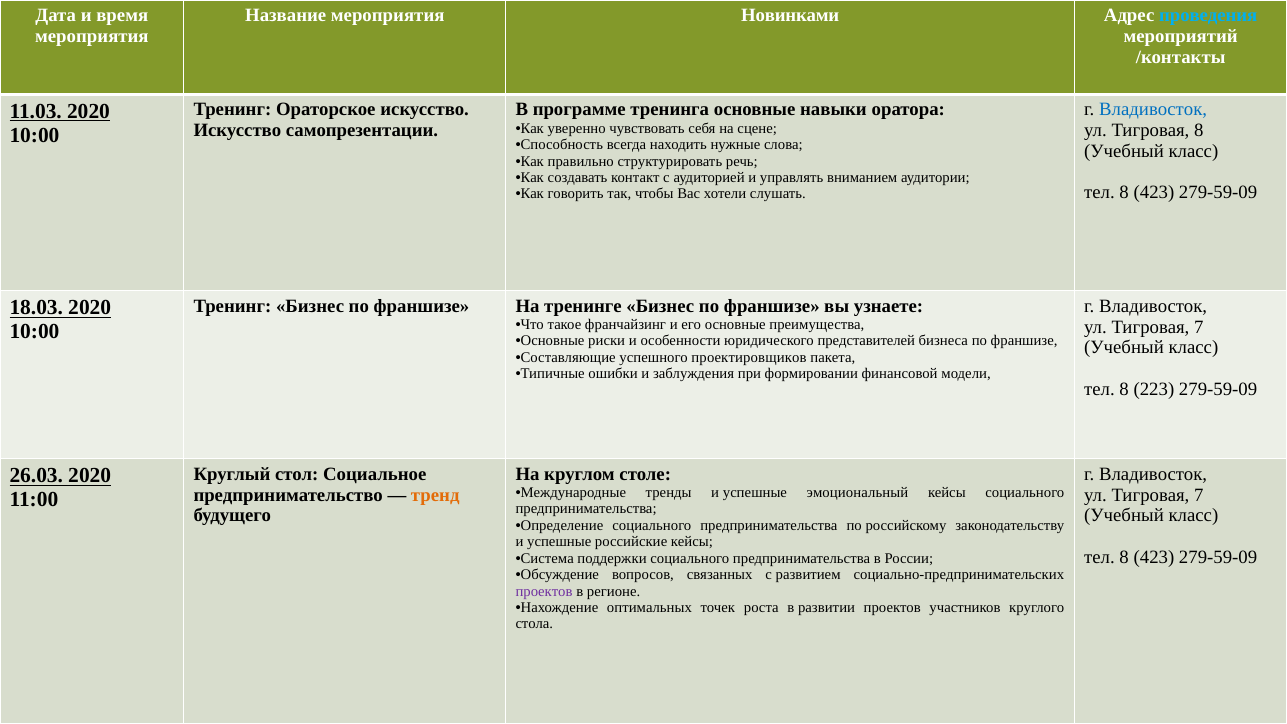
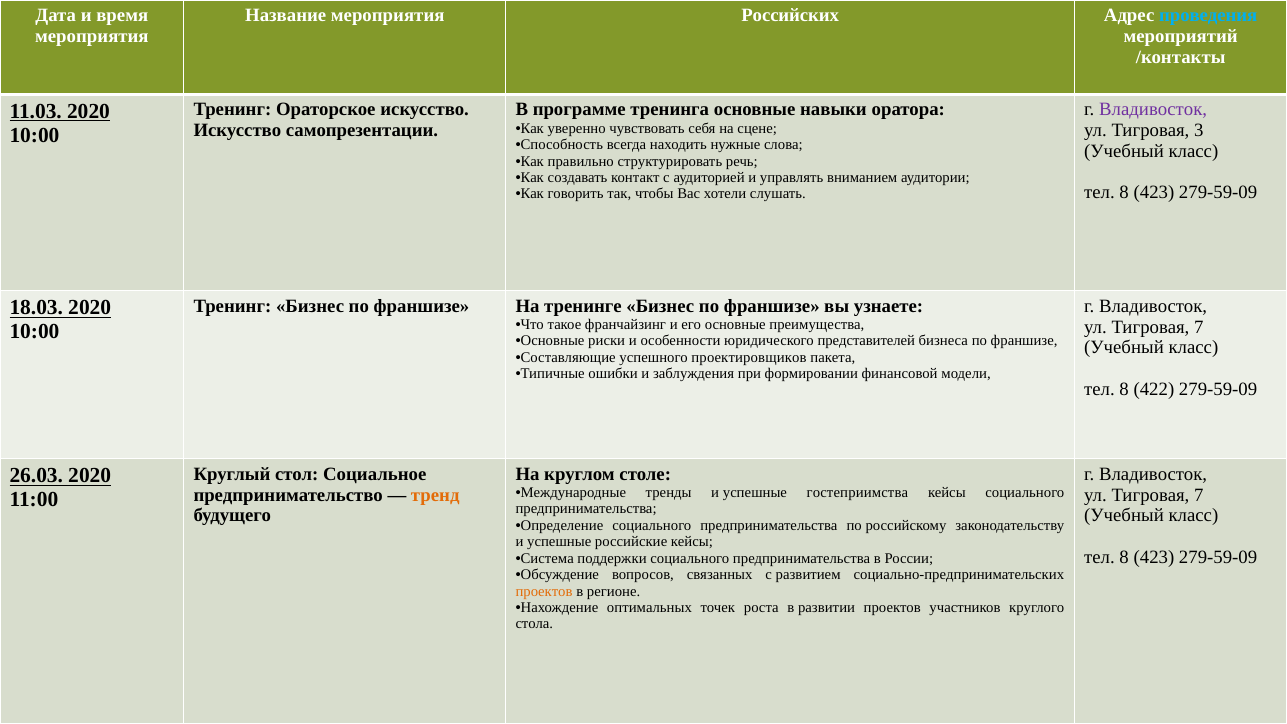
Новинками: Новинками -> Российских (790, 15)
Владивосток colour: blue -> purple (1153, 110)
Тигровая 8: 8 -> 3 (1199, 130)
223: 223 -> 422 (1154, 389)
эмоциональный: эмоциональный -> гостеприимства (857, 493)
проектов colour: purple -> orange (544, 591)
